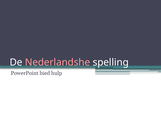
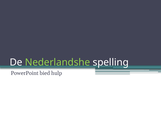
Nederlandshe colour: pink -> light green (58, 62)
